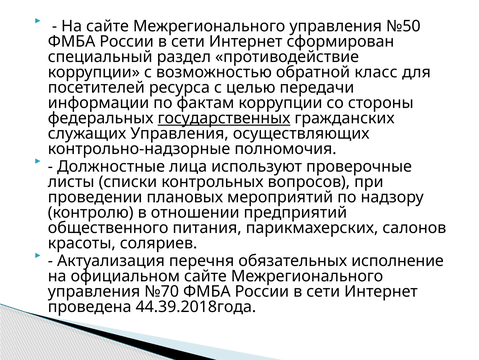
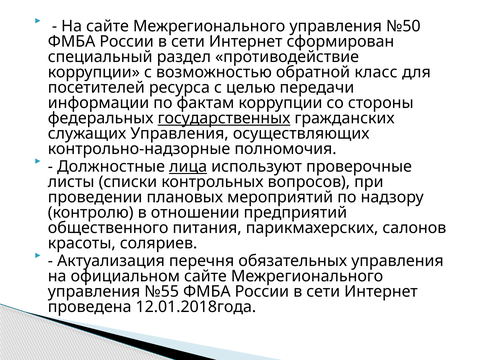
лица underline: none -> present (188, 166)
обязательных исполнение: исполнение -> управления (397, 260)
№70: №70 -> №55 (162, 291)
44.39.2018года: 44.39.2018года -> 12.01.2018года (196, 306)
